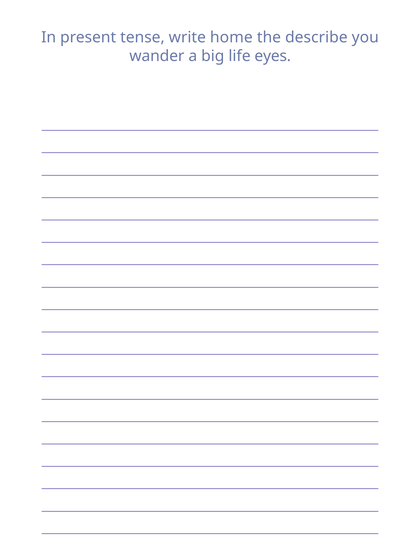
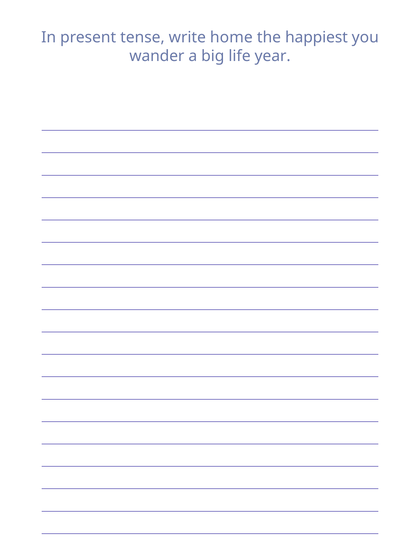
describe: describe -> happiest (316, 37)
eyes: eyes -> year (273, 56)
